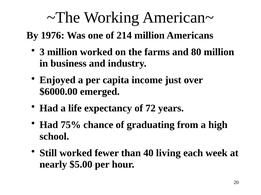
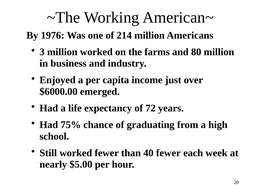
40 living: living -> fewer (168, 153)
